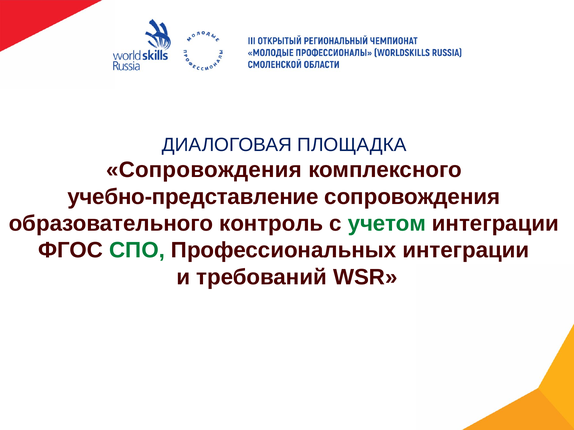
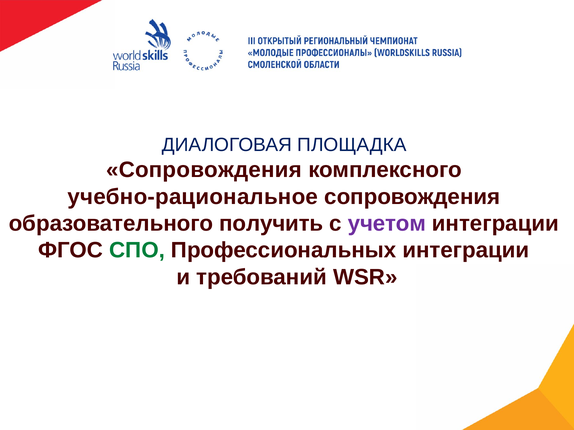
учебно-представление: учебно-представление -> учебно-рациональное (193, 197)
контроль: контроль -> получить (271, 224)
учетом colour: green -> purple (387, 224)
